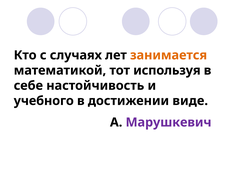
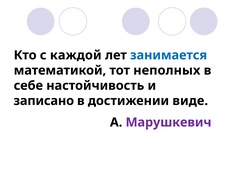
случаях: случаях -> каждой (76, 55)
занимается colour: orange -> blue (169, 55)
используя: используя -> неполных (167, 71)
учебного: учебного -> записано (44, 101)
